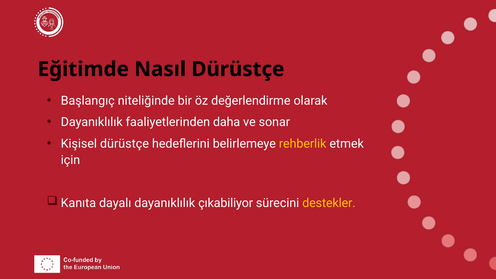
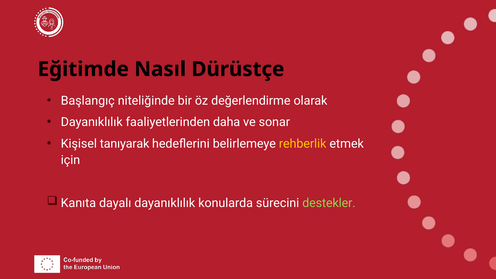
Kişisel dürüstçe: dürüstçe -> tanıyarak (125, 144)
çıkabiliyor: çıkabiliyor -> konularda (226, 203)
destekler colour: yellow -> light green (329, 203)
